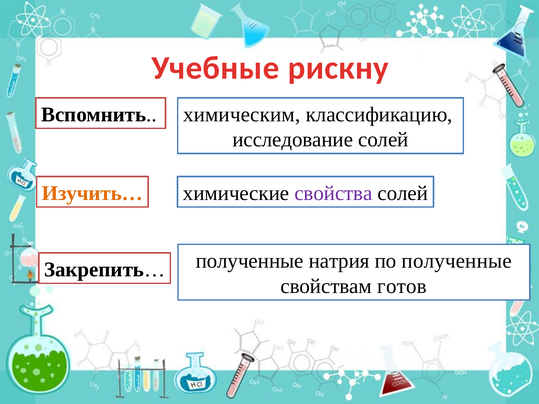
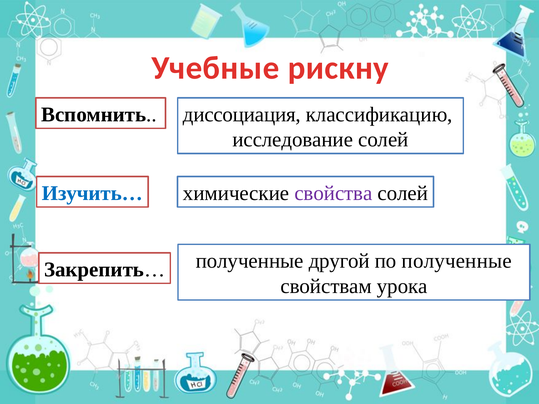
химическим: химическим -> диссоциация (242, 115)
Изучить… colour: orange -> blue (92, 193)
натрия: натрия -> другой (339, 261)
готов: готов -> урока (402, 286)
